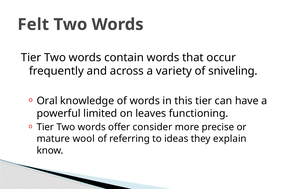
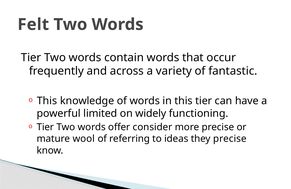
sniveling: sniveling -> fantastic (233, 71)
Oral: Oral -> This (47, 101)
leaves: leaves -> widely (151, 114)
they explain: explain -> precise (230, 139)
